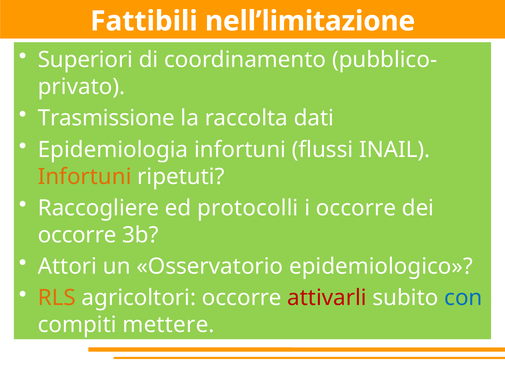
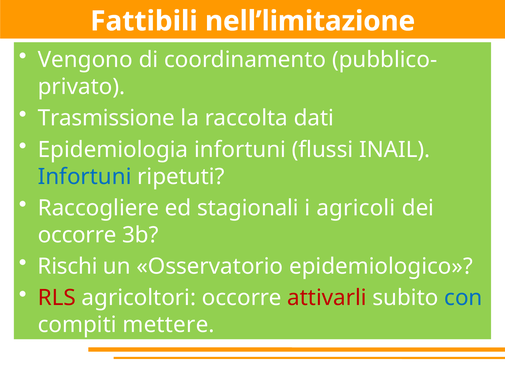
Superiori: Superiori -> Vengono (85, 60)
Infortuni colour: orange -> blue (85, 176)
protocolli: protocolli -> stagionali (248, 208)
i occorre: occorre -> agricoli (356, 208)
Attori: Attori -> Rischi (68, 266)
RLS colour: orange -> red (57, 298)
